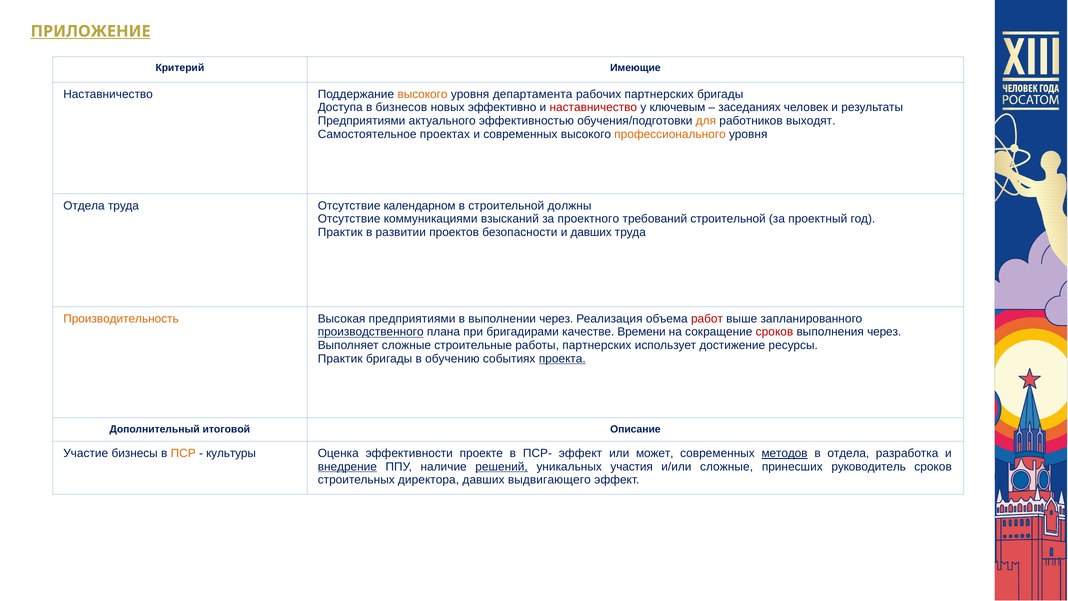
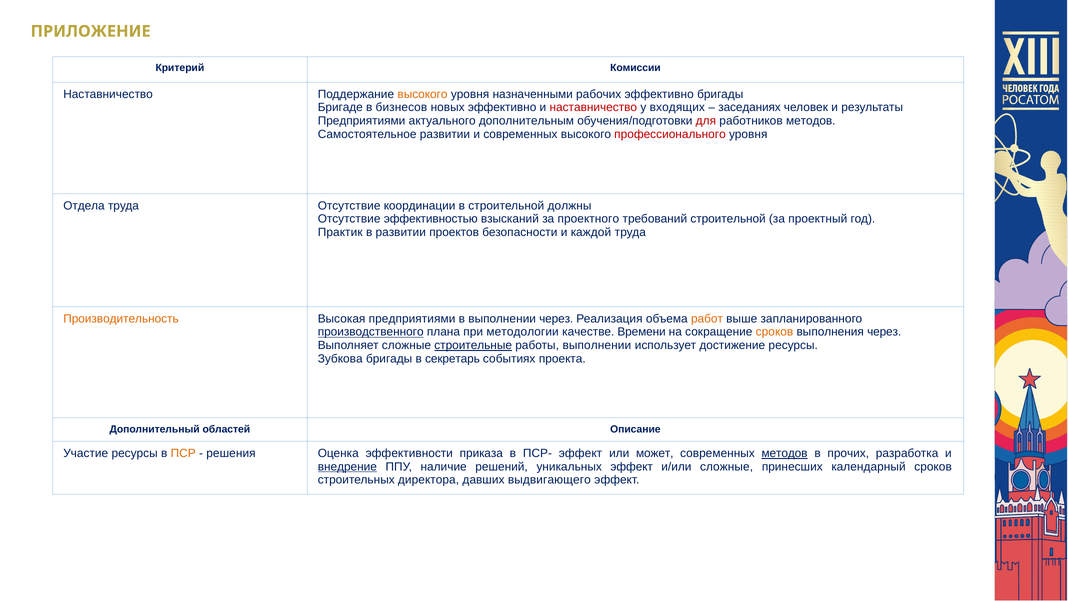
ПРИЛОЖЕНИЕ underline: present -> none (91, 31)
Имеющие: Имеющие -> Комиссии (635, 68)
департамента: департамента -> назначенными (533, 94)
рабочих партнерских: партнерских -> эффективно (659, 94)
Доступа: Доступа -> Бригаде (340, 108)
ключевым: ключевым -> входящих (677, 108)
эффективностью: эффективностью -> дополнительным (526, 121)
для colour: orange -> red (706, 121)
работников выходят: выходят -> методов (811, 121)
Самостоятельное проектах: проектах -> развитии (445, 134)
профессионального colour: orange -> red (670, 134)
календарном: календарном -> координации (420, 206)
коммуникациями: коммуникациями -> эффективностью (431, 219)
и давших: давших -> каждой (591, 232)
работ colour: red -> orange (707, 319)
бригадирами: бригадирами -> методологии (523, 332)
сроков colour: red -> orange (774, 332)
строительные underline: none -> present (473, 345)
работы партнерских: партнерских -> выполнении (597, 345)
Практик: Практик -> Зубкова (340, 359)
обучению: обучению -> секретарь (452, 359)
проекта underline: present -> none (562, 359)
итоговой: итоговой -> областей (226, 429)
Участие бизнесы: бизнесы -> ресурсы (135, 453)
культуры: культуры -> решения (231, 453)
проекте: проекте -> приказа (481, 453)
в отдела: отдела -> прочих (848, 453)
решений underline: present -> none (502, 467)
уникальных участия: участия -> эффект (632, 467)
руководитель: руководитель -> календарный (869, 467)
